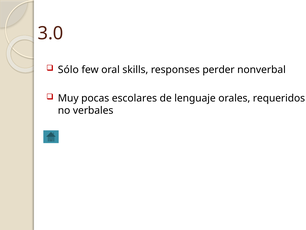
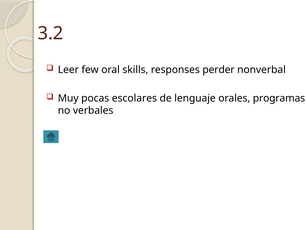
3.0: 3.0 -> 3.2 (50, 33)
Sólo: Sólo -> Leer (68, 70)
requeridos: requeridos -> programas (279, 98)
